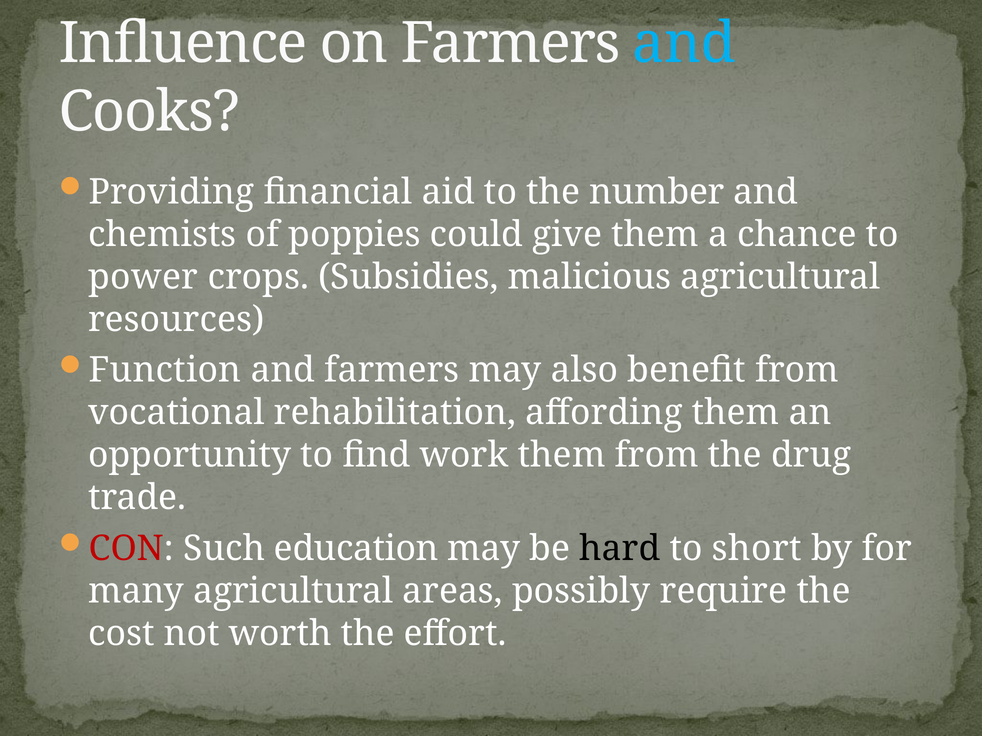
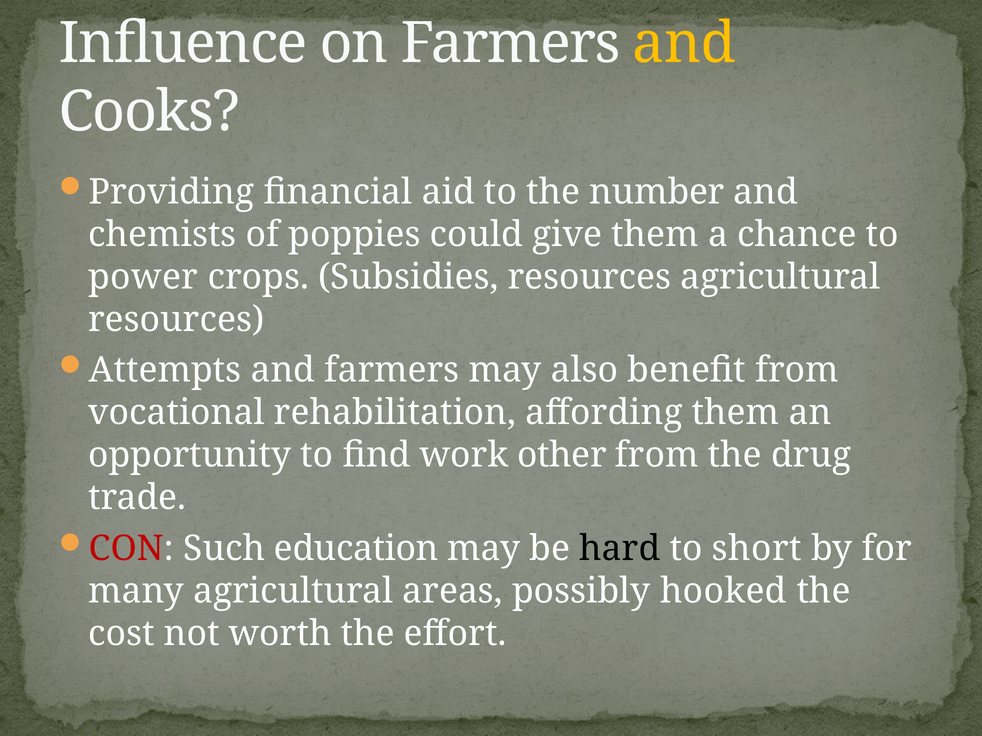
and colour: light blue -> yellow (684, 43)
Subsidies malicious: malicious -> resources (589, 277)
Function: Function -> Attempts (165, 371)
work them: them -> other (562, 456)
require: require -> hooked (723, 591)
